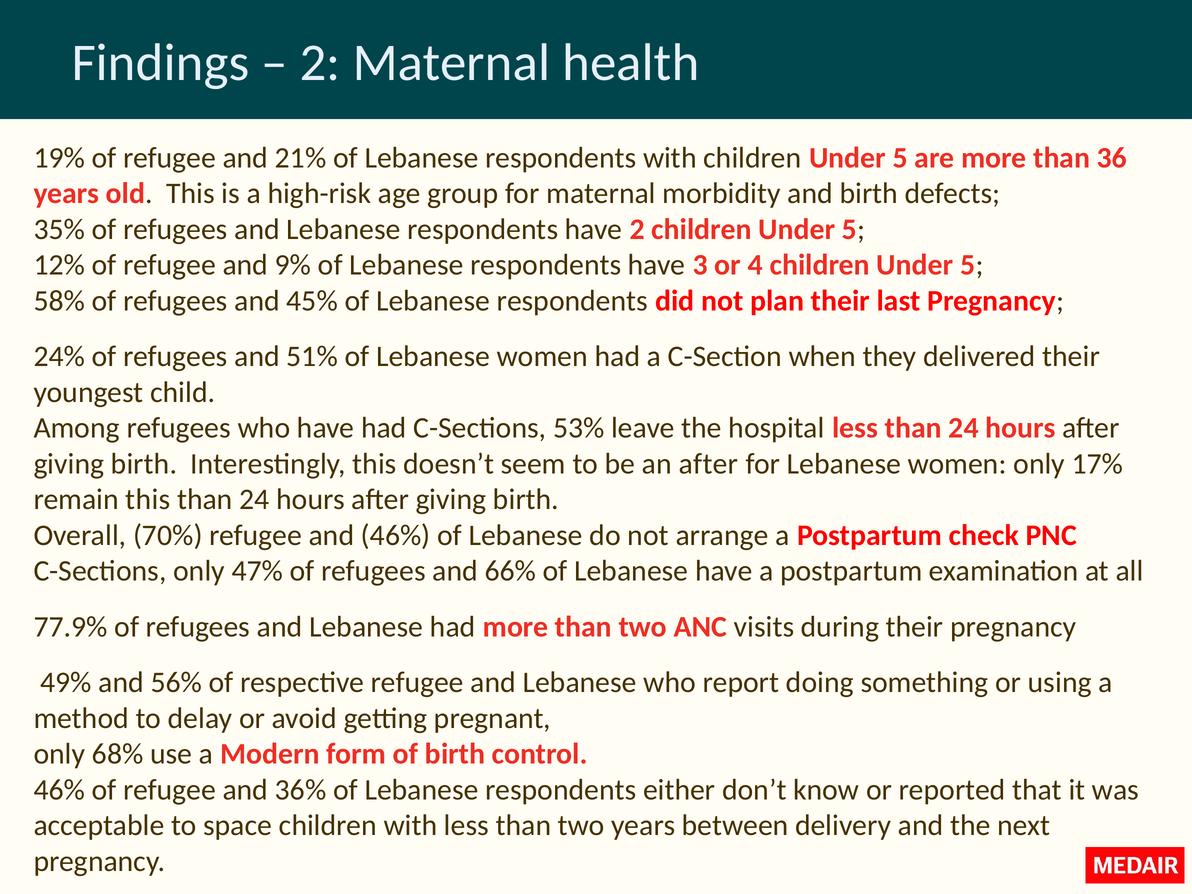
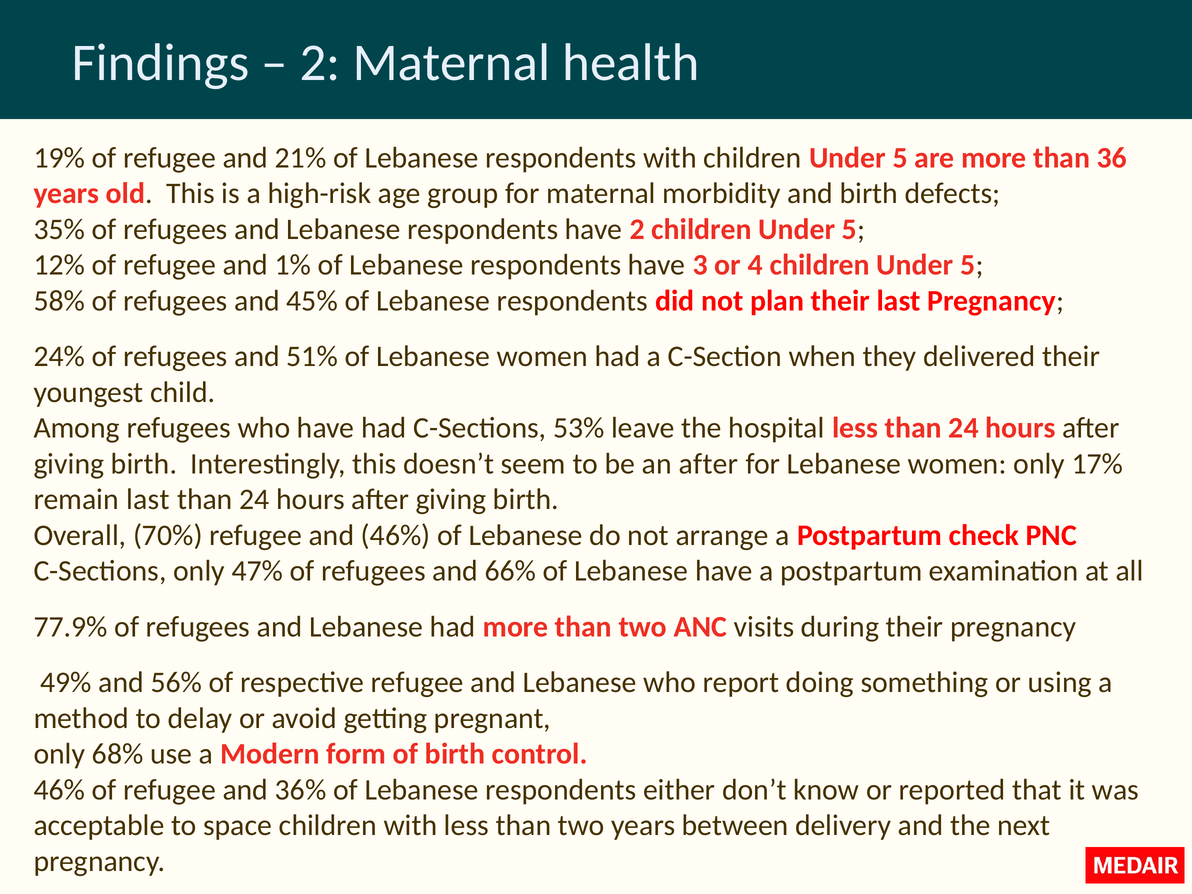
9%: 9% -> 1% (293, 265)
remain this: this -> last (148, 500)
